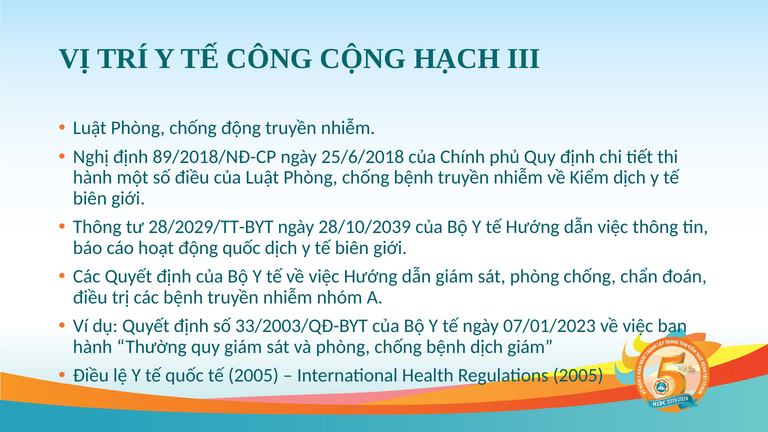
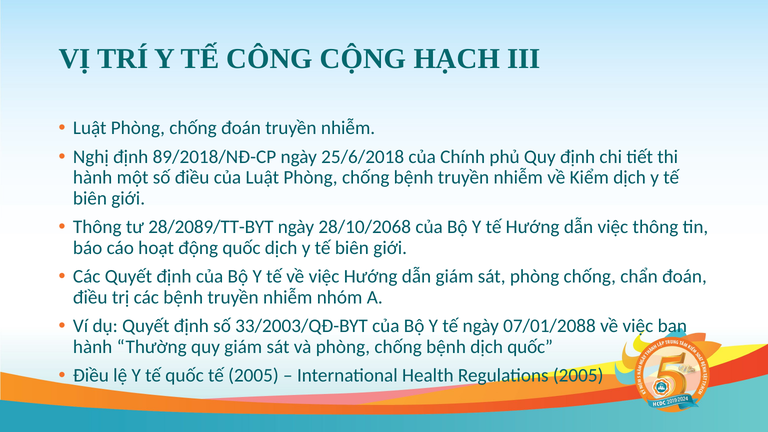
chống động: động -> đoán (241, 128)
28/2029/TT-BYT: 28/2029/TT-BYT -> 28/2089/TT-BYT (211, 227)
28/10/2039: 28/10/2039 -> 28/10/2068 (365, 227)
07/01/2023: 07/01/2023 -> 07/01/2088 (549, 326)
dịch giám: giám -> quốc (530, 347)
